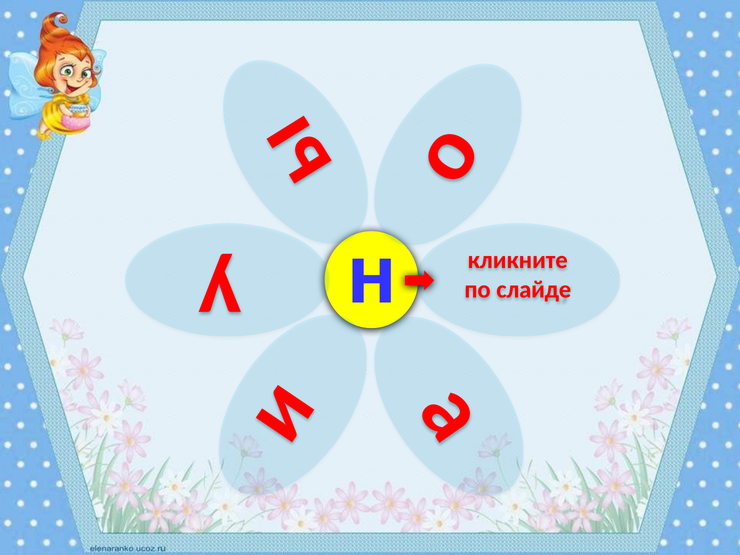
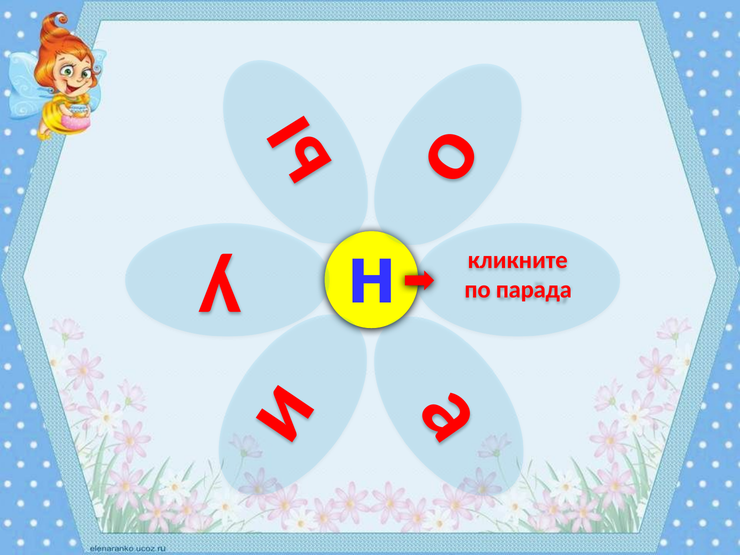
слайде: слайде -> парада (534, 289)
